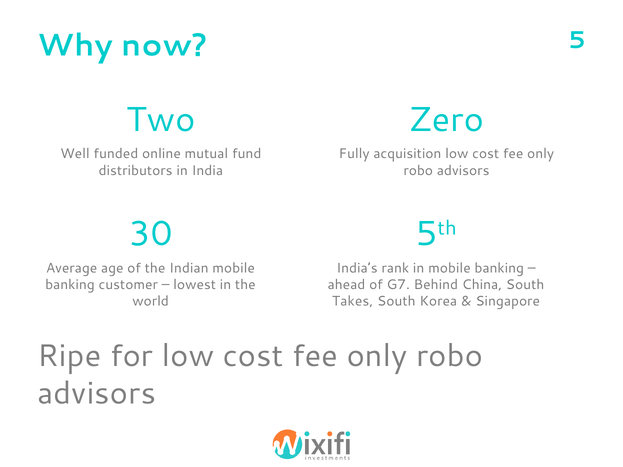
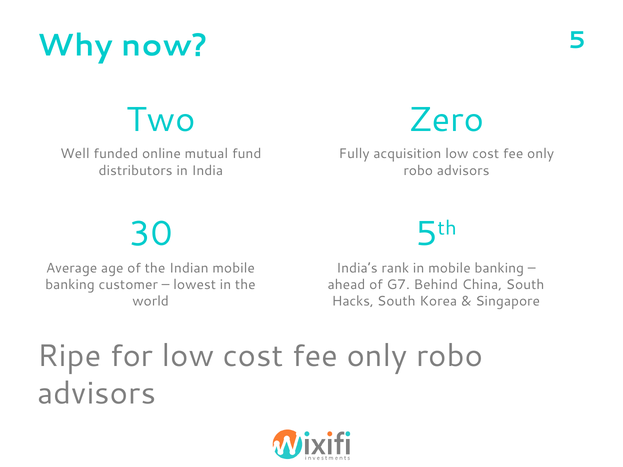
Takes: Takes -> Hacks (353, 301)
